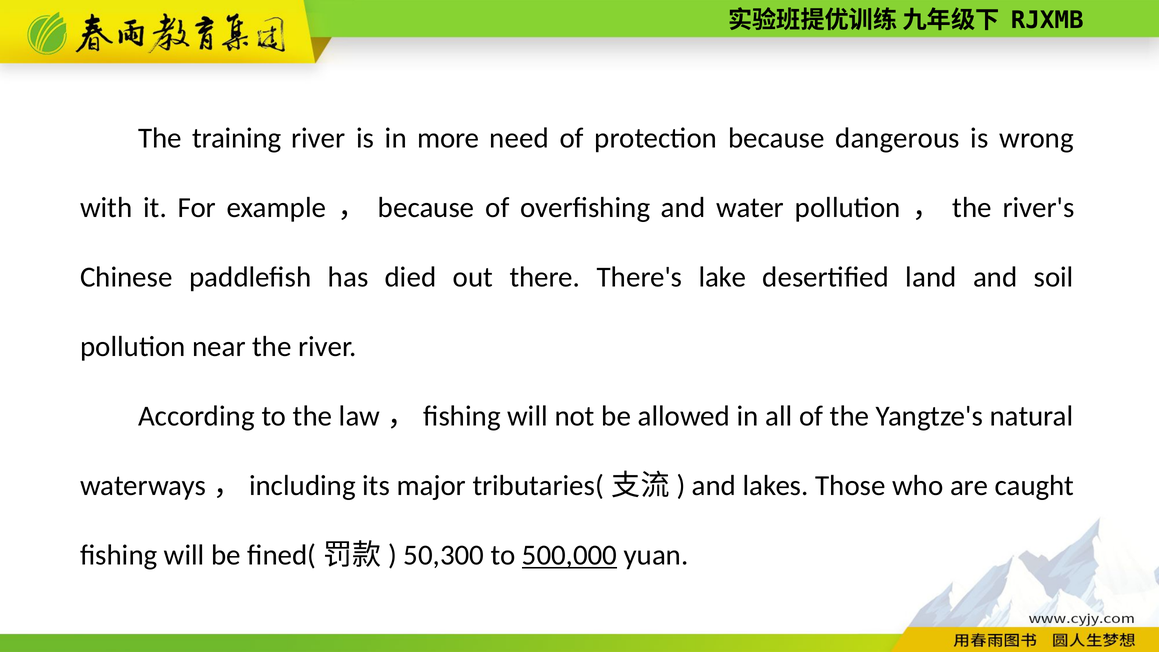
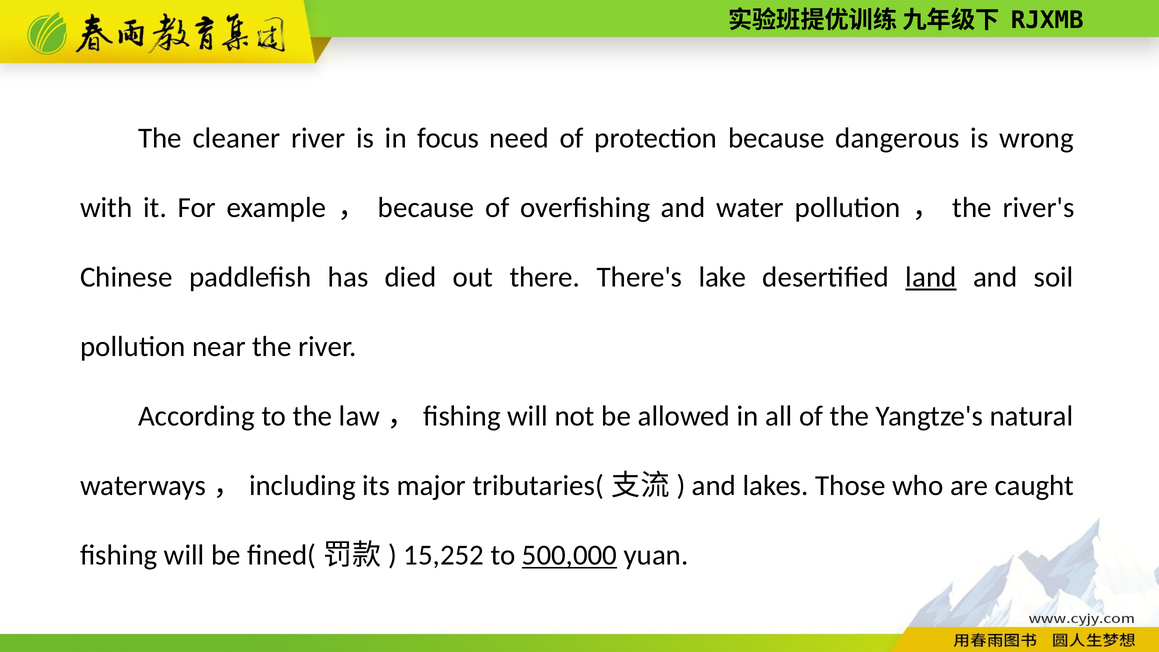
training: training -> cleaner (236, 138)
more: more -> focus (448, 138)
land underline: none -> present (931, 277)
50,300: 50,300 -> 15,252 (444, 555)
